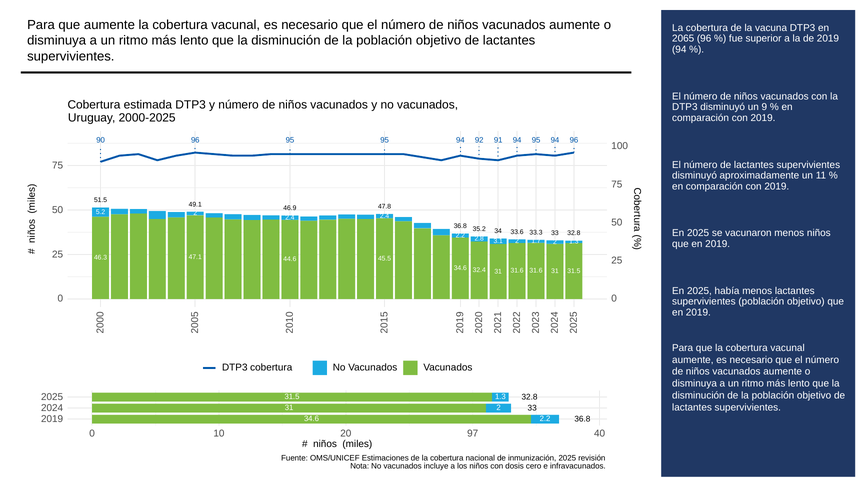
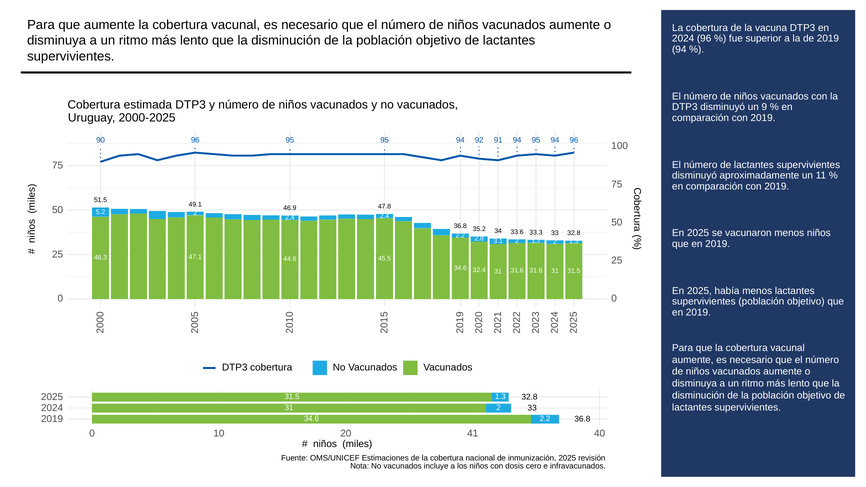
2065: 2065 -> 2024 (683, 39)
97: 97 -> 41 (473, 433)
